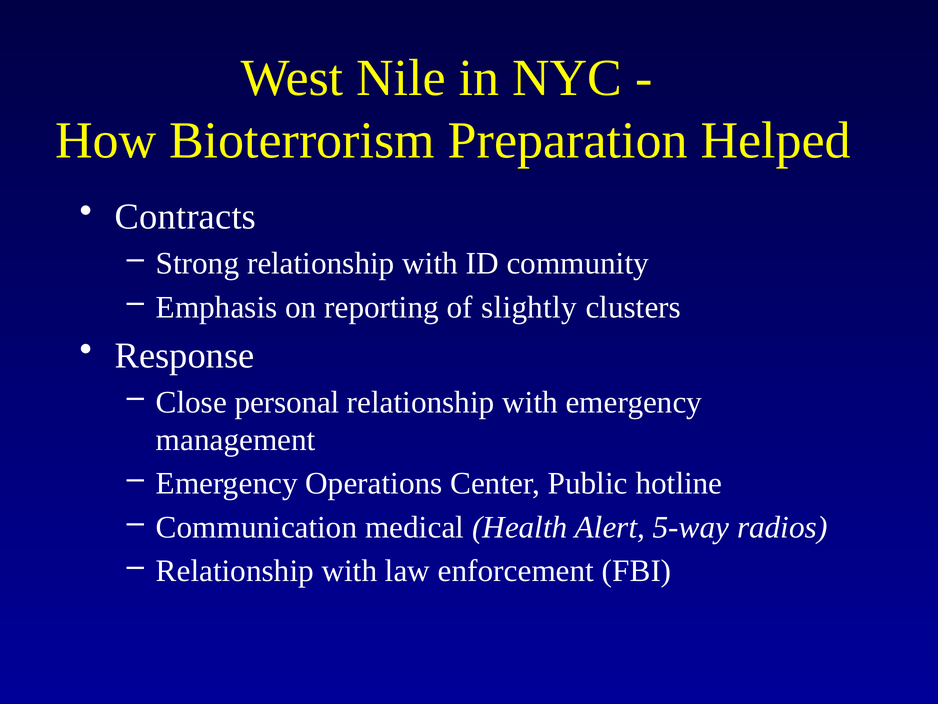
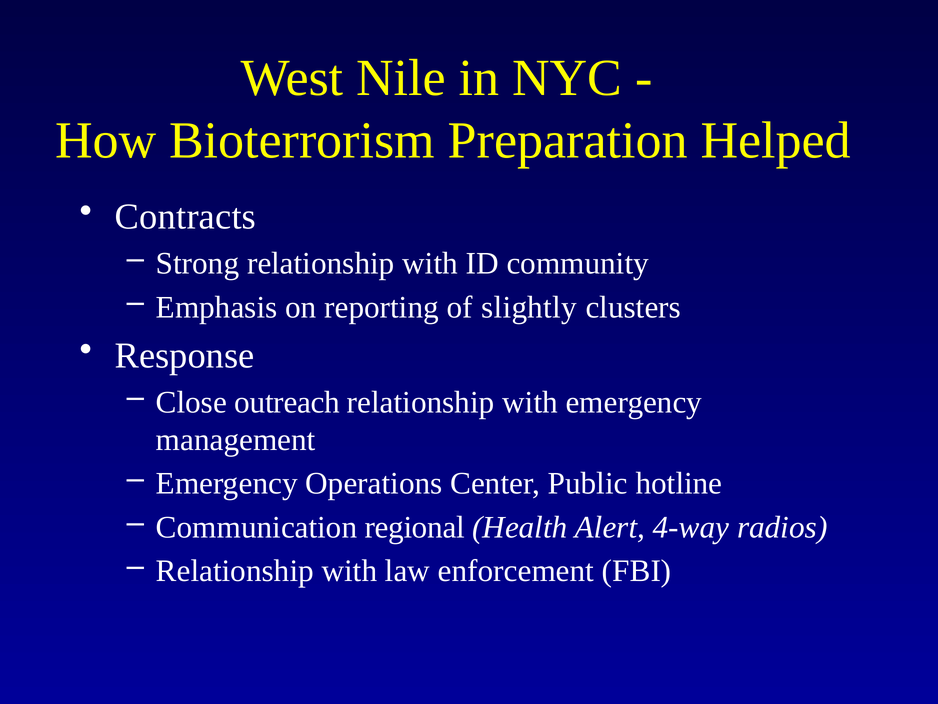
personal: personal -> outreach (287, 402)
medical: medical -> regional (415, 527)
5-way: 5-way -> 4-way (691, 527)
